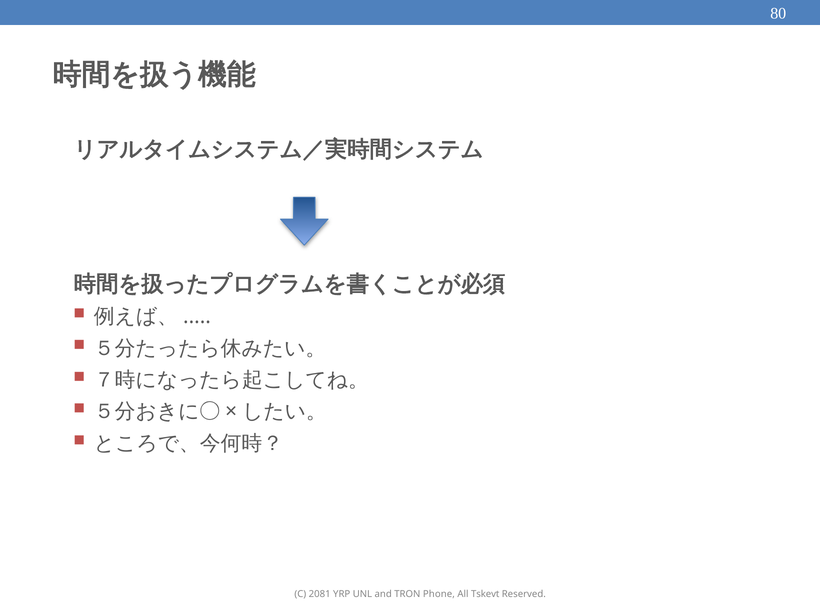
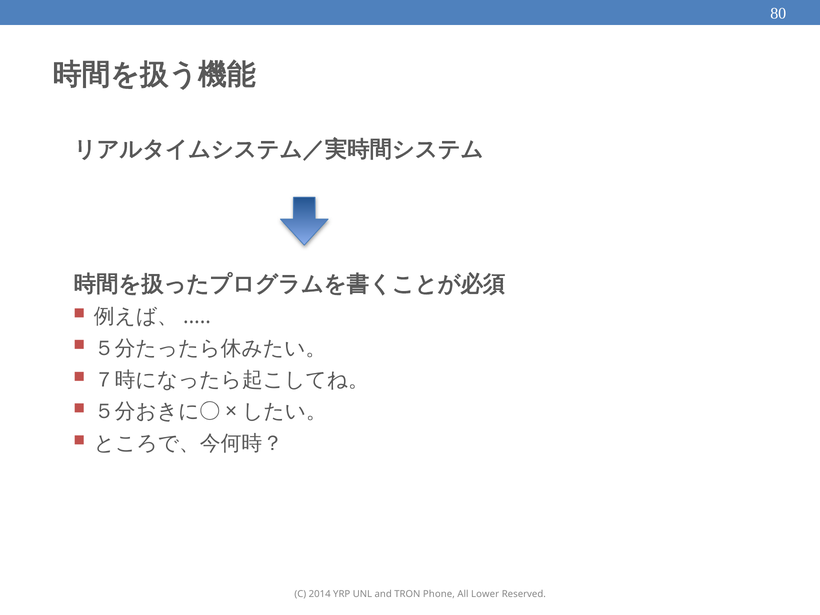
2081: 2081 -> 2014 (320, 594)
Tskevt: Tskevt -> Lower (485, 594)
